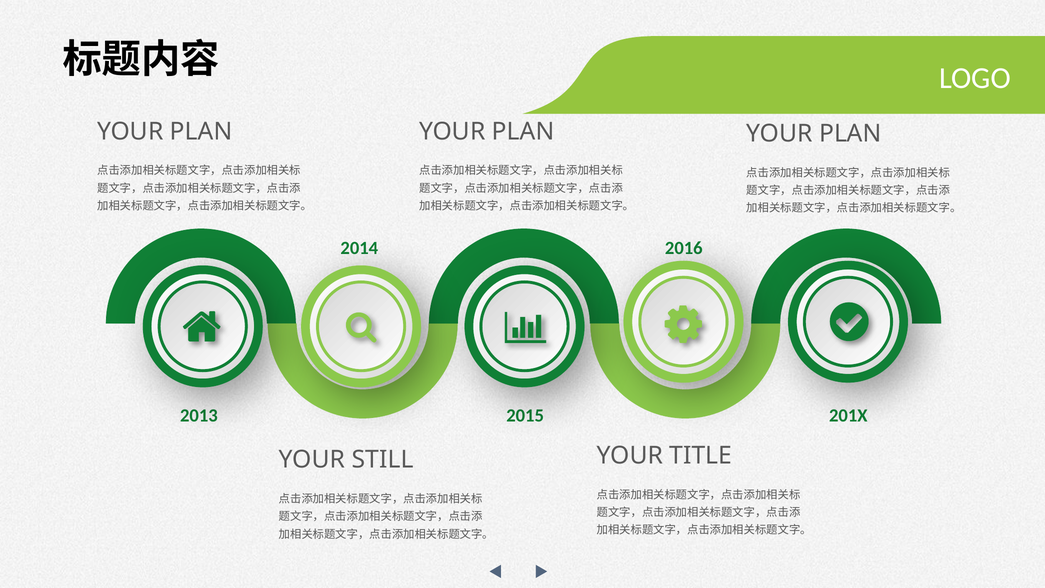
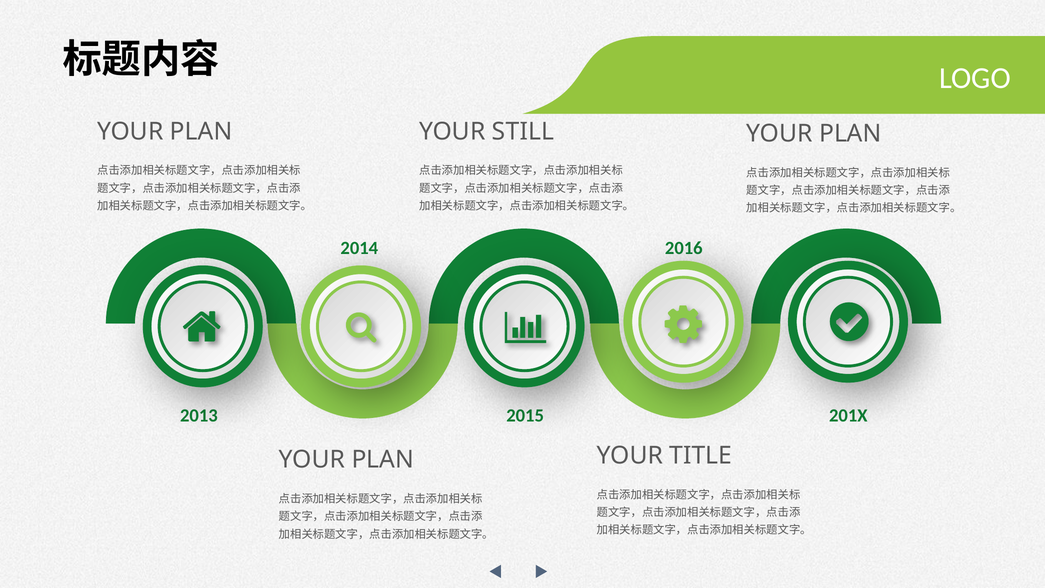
PLAN: PLAN -> STILL (523, 131)
STILL: STILL -> PLAN (383, 460)
